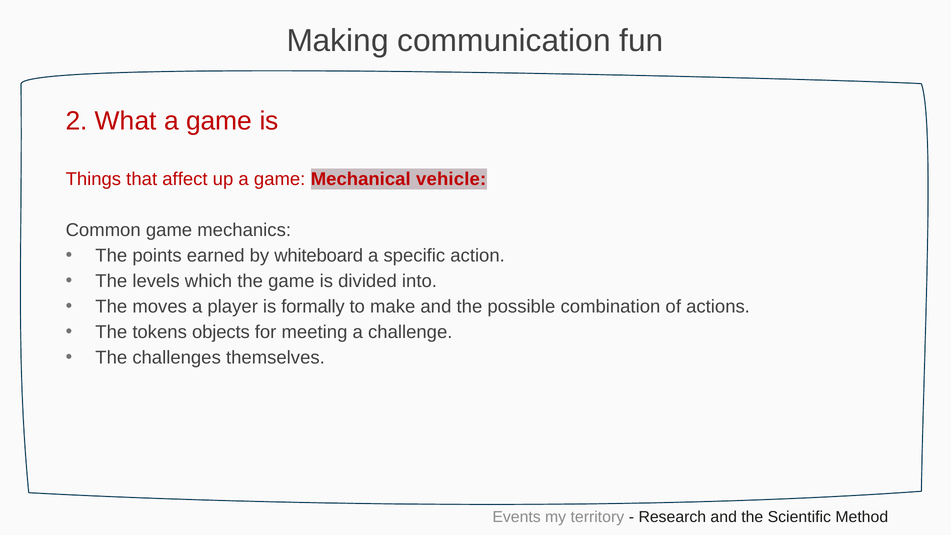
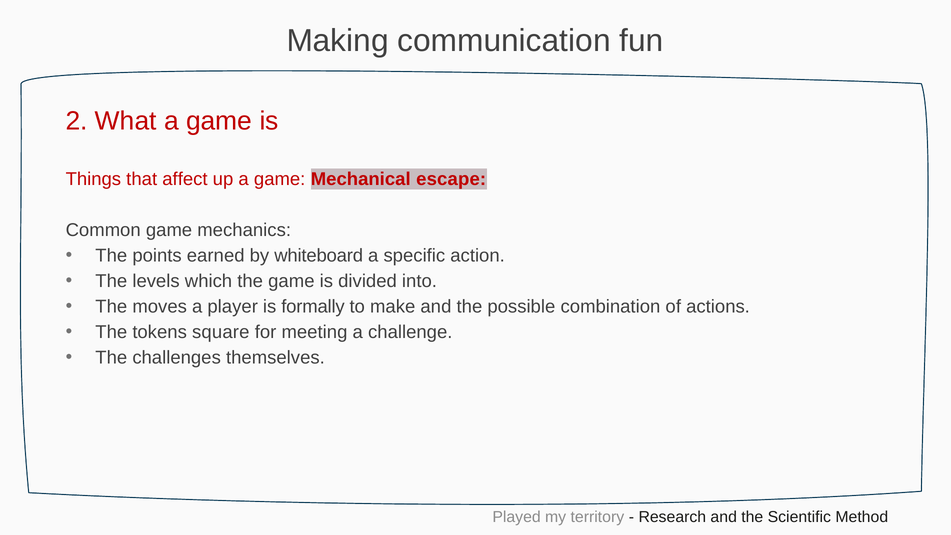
vehicle: vehicle -> escape (451, 179)
objects: objects -> square (221, 332)
Events: Events -> Played (517, 517)
